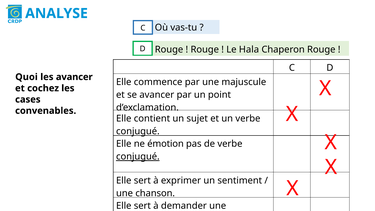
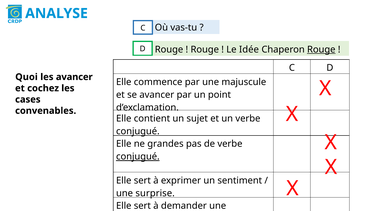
Hala: Hala -> Idée (249, 49)
Rouge underline: none -> present (321, 49)
émotion: émotion -> grandes (165, 144)
chanson: chanson -> surprise (155, 193)
